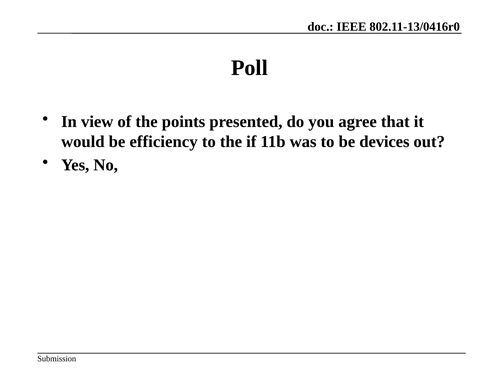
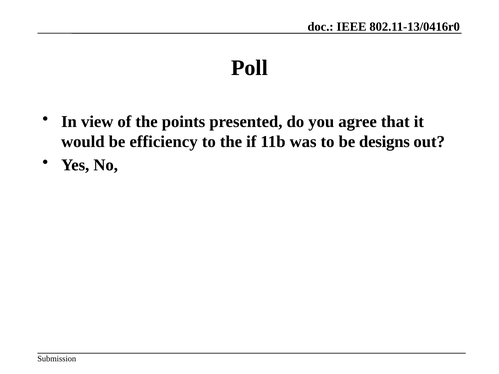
devices: devices -> designs (384, 142)
